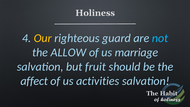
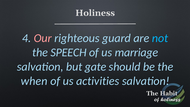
Our colour: yellow -> pink (43, 38)
ALLOW: ALLOW -> SPEECH (69, 52)
fruit: fruit -> gate (96, 67)
affect: affect -> when (34, 81)
